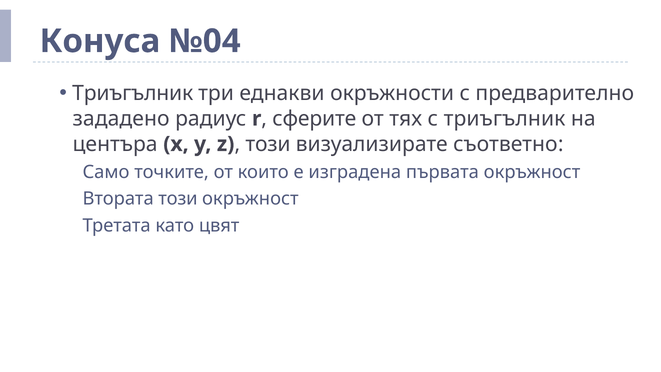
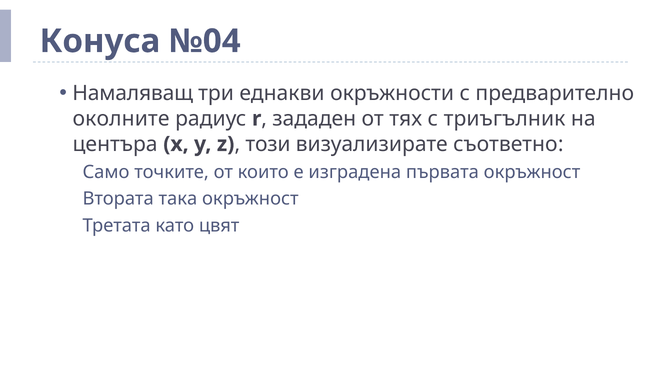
Триъгълник: Триъгълник -> Намаляващ (133, 93)
зададено: зададено -> околните (121, 119)
сферите: сферите -> зададен (314, 119)
Втората този: този -> така (178, 199)
